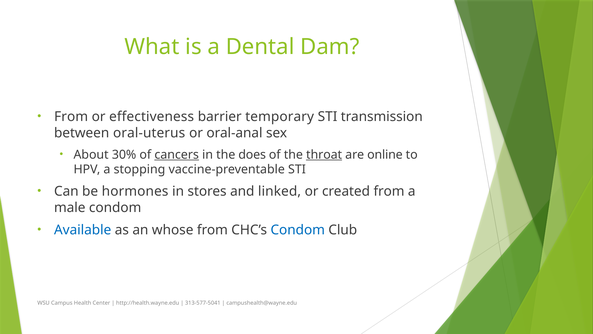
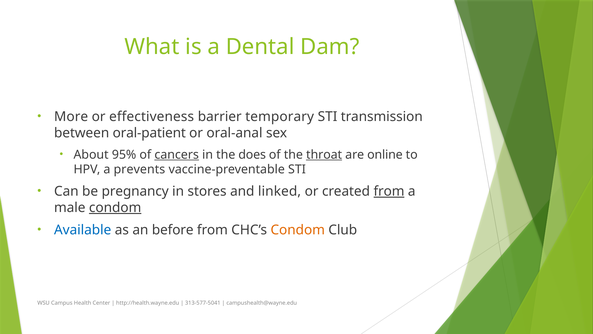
From: From -> More (71, 116)
oral-uterus: oral-uterus -> oral-patient (149, 133)
30%: 30% -> 95% (124, 154)
stopping: stopping -> prevents (139, 169)
hormones: hormones -> pregnancy (135, 191)
from underline: none -> present (389, 191)
condom underline: none -> present (115, 207)
whose: whose -> before (173, 230)
Condom colour: blue -> orange (298, 230)
